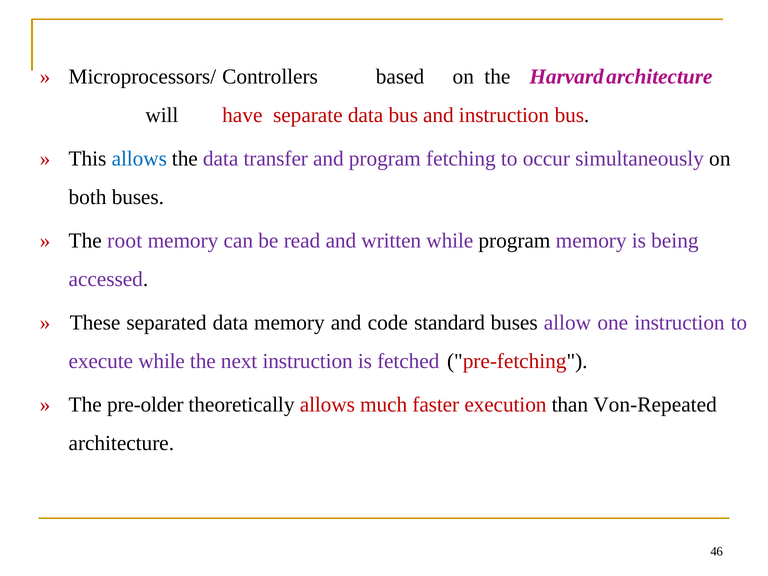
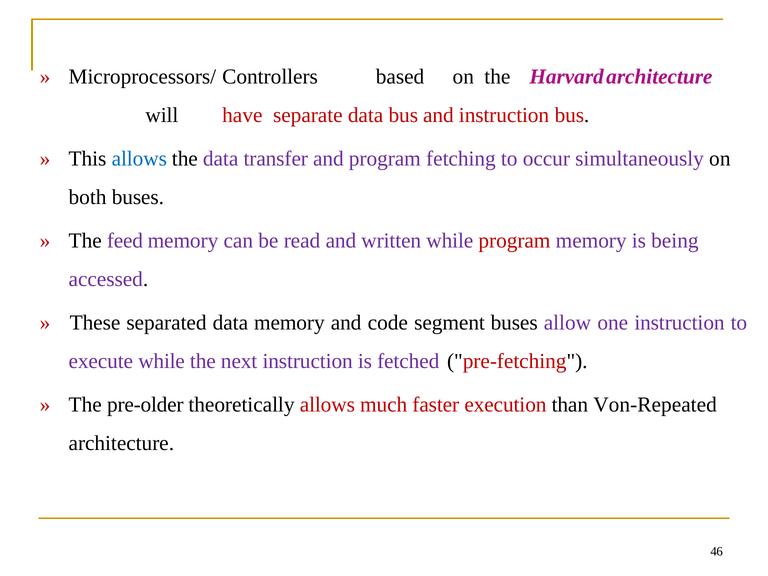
root: root -> feed (125, 241)
program colour: black -> red (514, 241)
standard: standard -> segment (450, 323)
